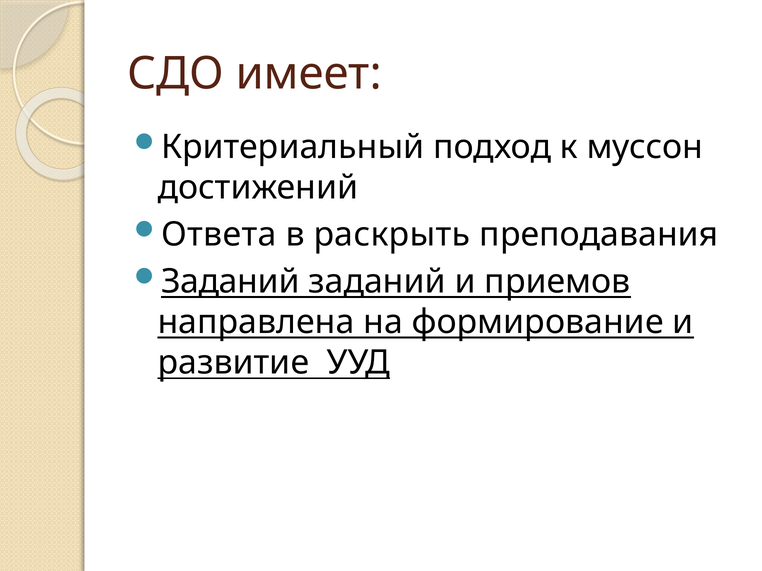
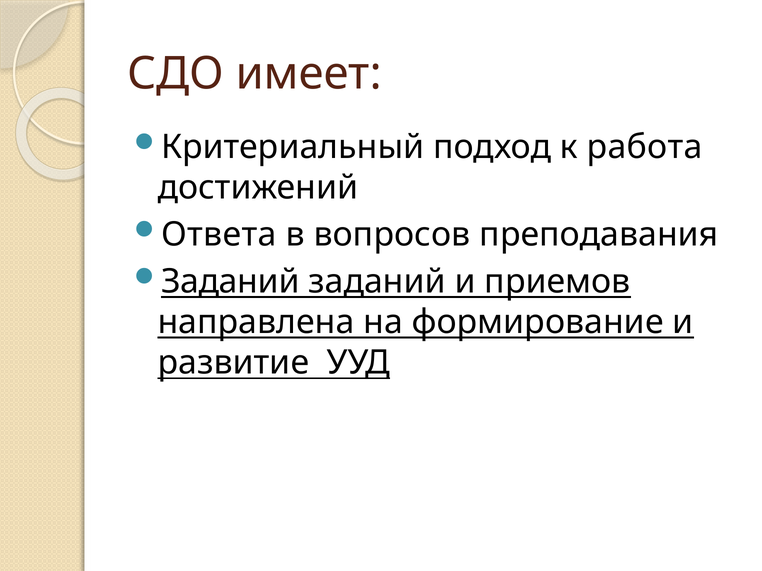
муссон: муссон -> работа (645, 147)
раскрыть: раскрыть -> вопросов (392, 235)
